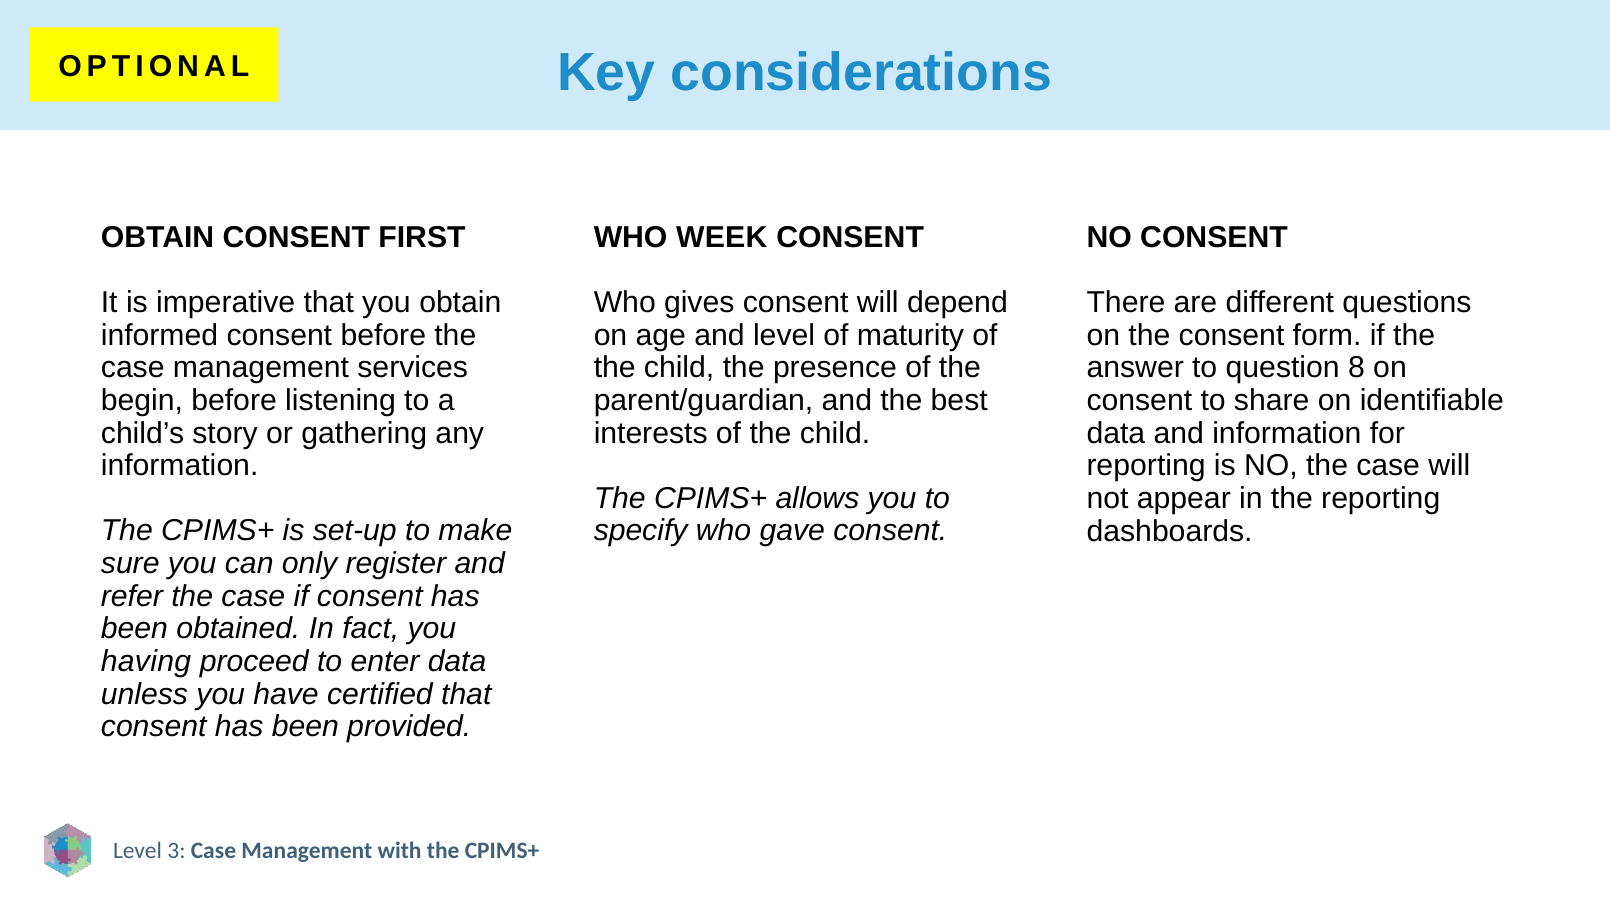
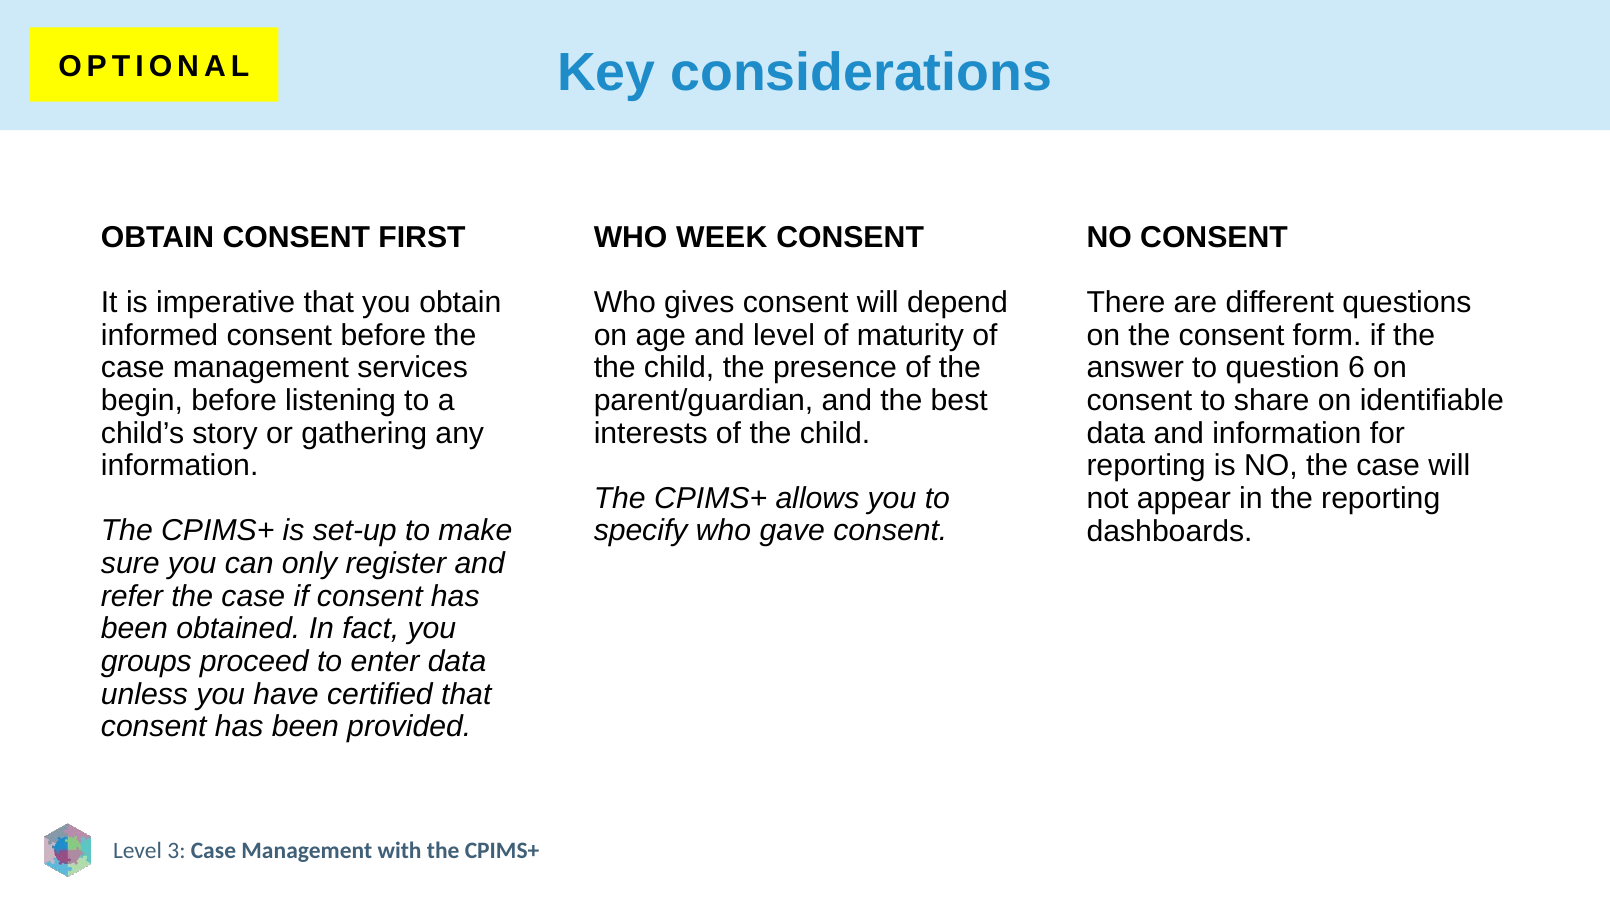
8: 8 -> 6 (1356, 368)
having: having -> groups (146, 661)
